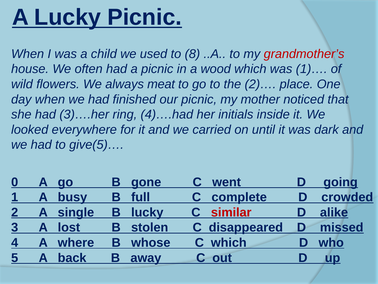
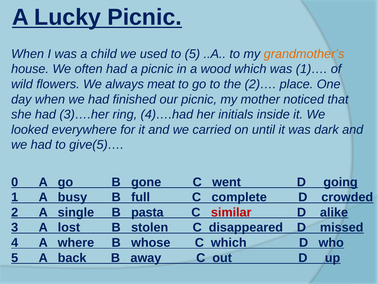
to 8: 8 -> 5 (192, 54)
grandmother’s colour: red -> orange (304, 54)
B lucky: lucky -> pasta (147, 212)
